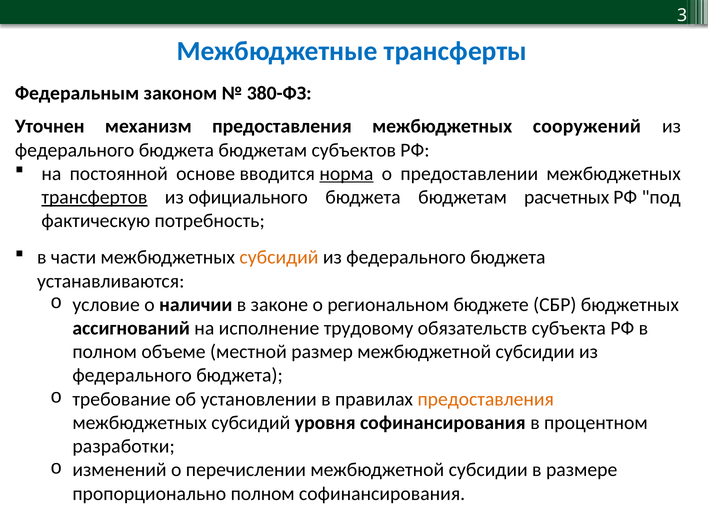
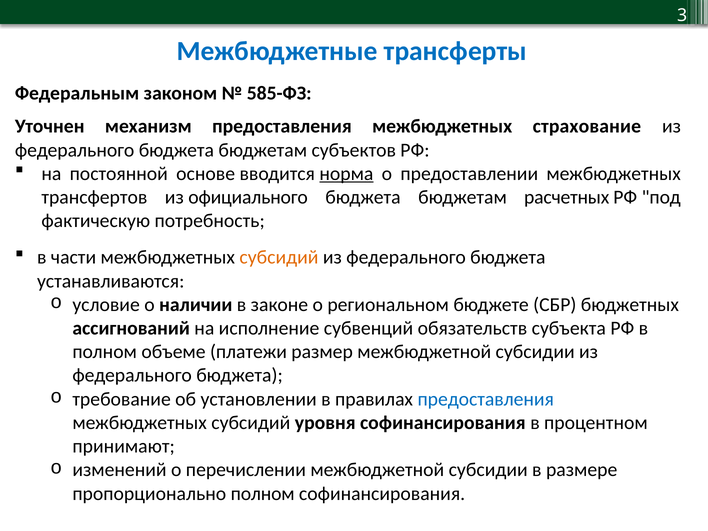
380-ФЗ: 380-ФЗ -> 585-ФЗ (279, 93)
сооружений: сооружений -> страхование (587, 126)
трансфертов underline: present -> none (94, 197)
трудовому: трудовому -> субвенций (369, 328)
местной: местной -> платежи (248, 352)
предоставления colour: orange -> blue (486, 399)
разработки: разработки -> принимают (124, 446)
